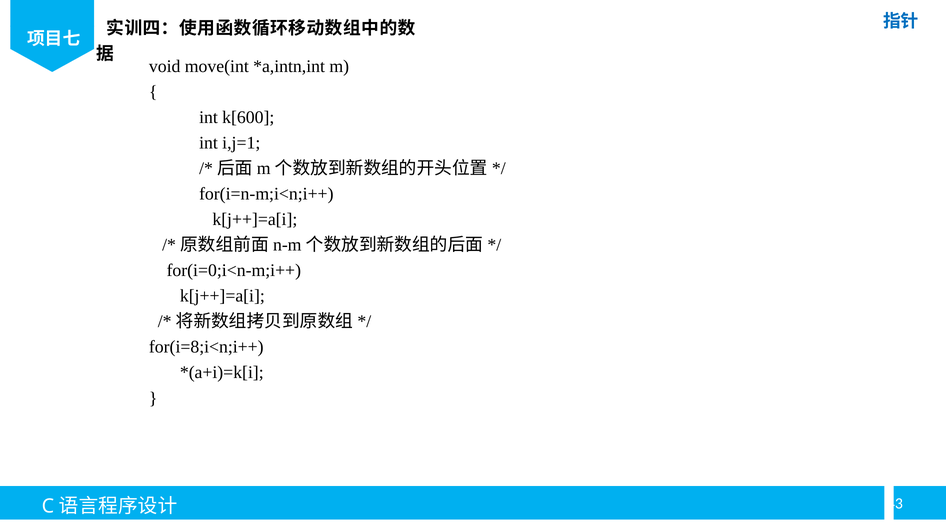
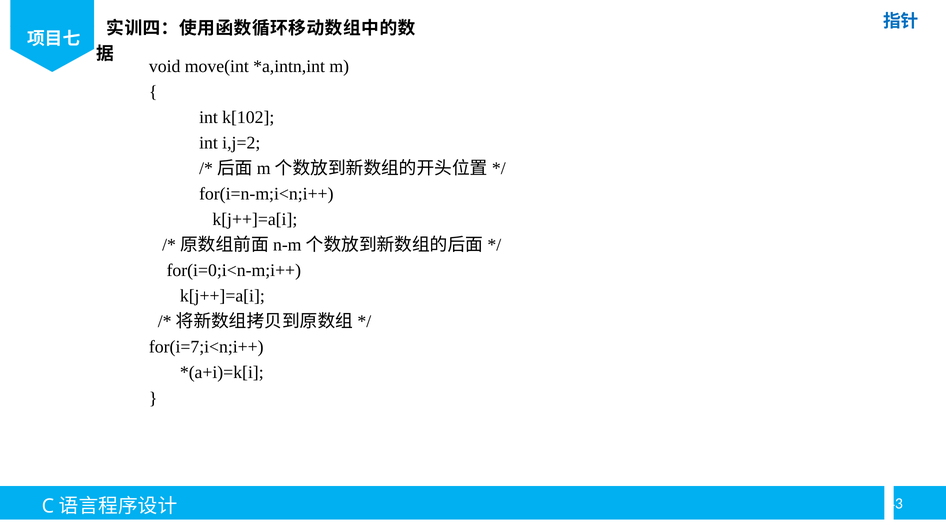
k[600: k[600 -> k[102 (248, 117)
i,j=1: i,j=1 -> i,j=2 (241, 143)
for(i=8;i<n;i++: for(i=8;i<n;i++ -> for(i=7;i<n;i++ (206, 347)
